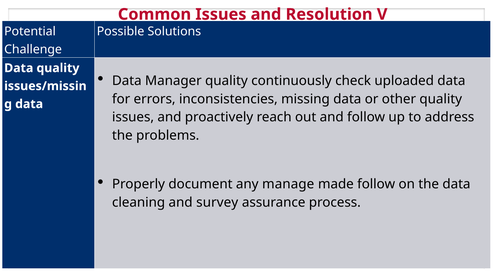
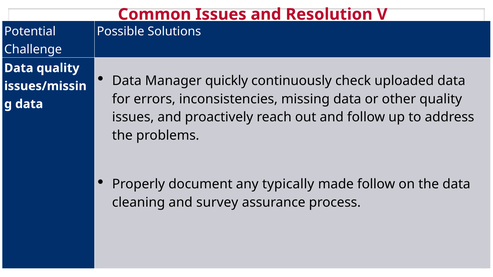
Manager quality: quality -> quickly (227, 81)
manage: manage -> typically (288, 184)
